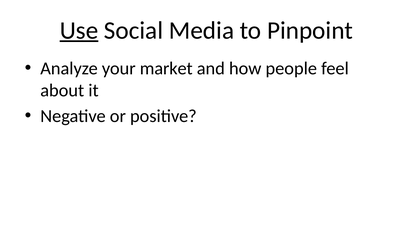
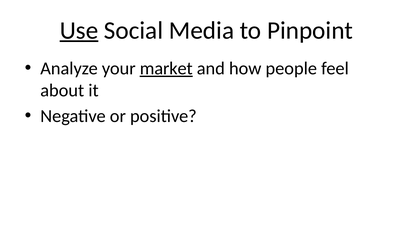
market underline: none -> present (166, 69)
